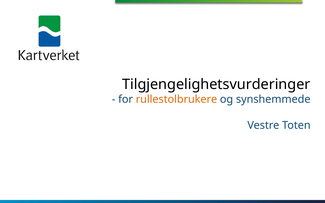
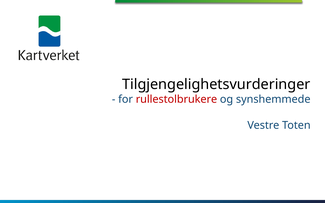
rullestolbrukere colour: orange -> red (176, 99)
